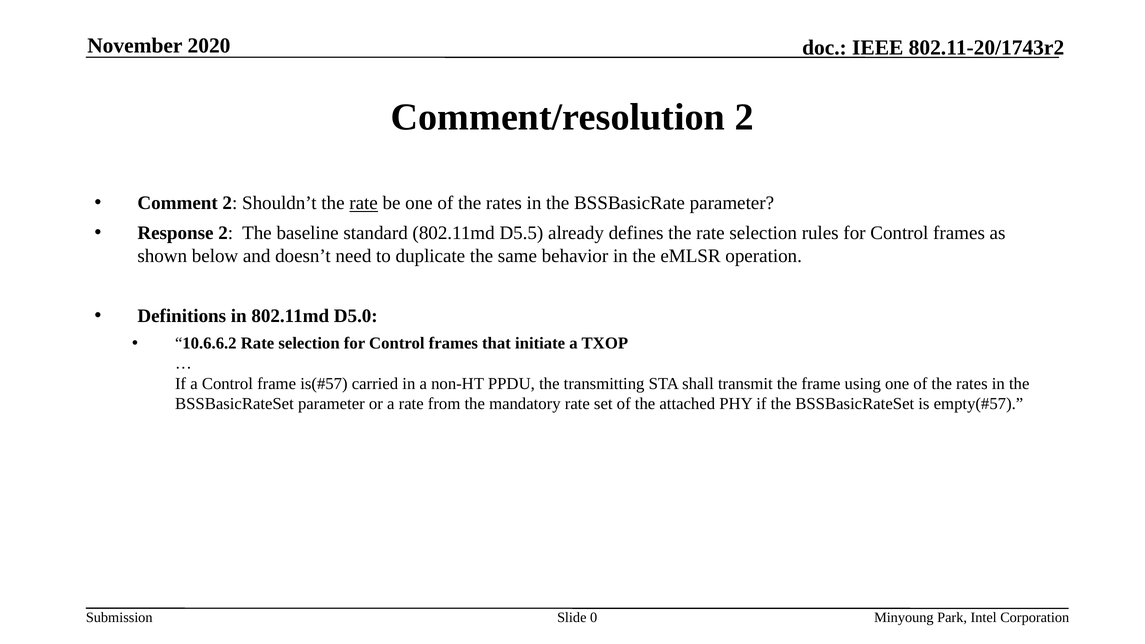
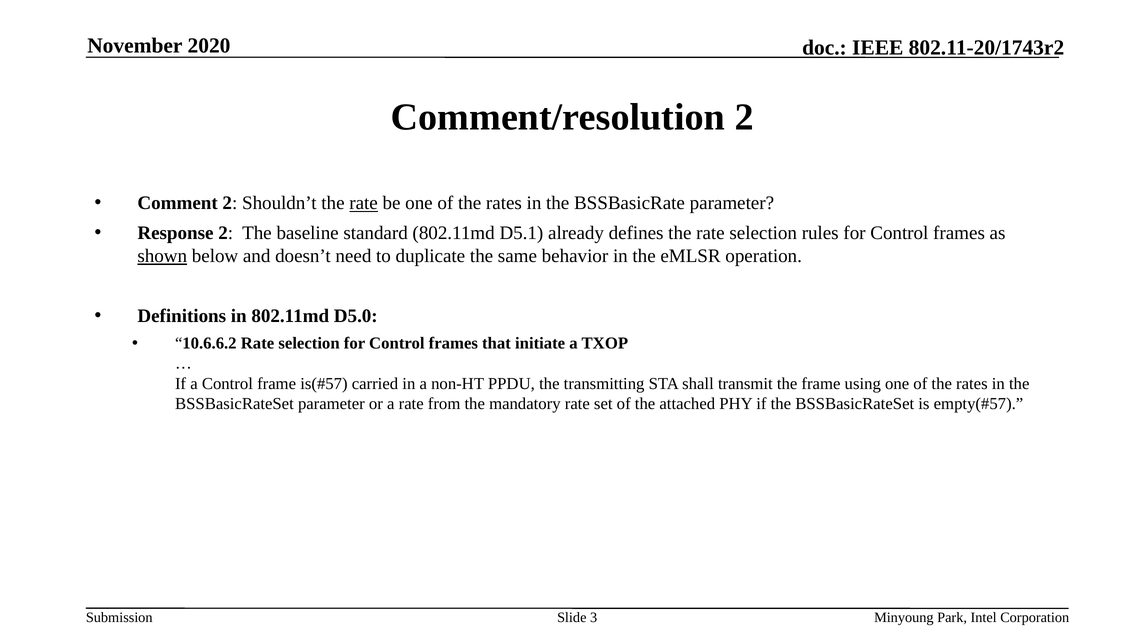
D5.5: D5.5 -> D5.1 (521, 233)
shown underline: none -> present (162, 256)
0: 0 -> 3 (594, 618)
